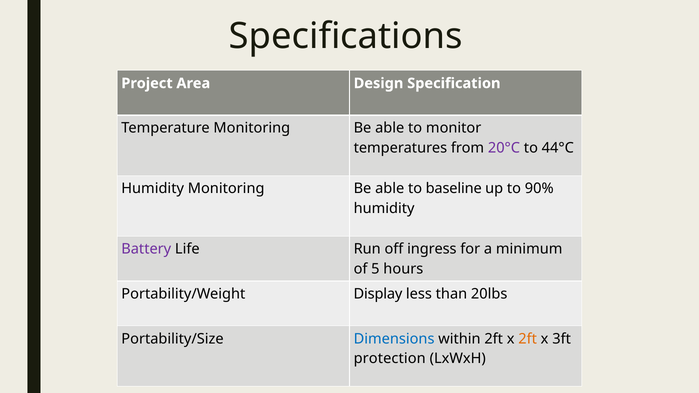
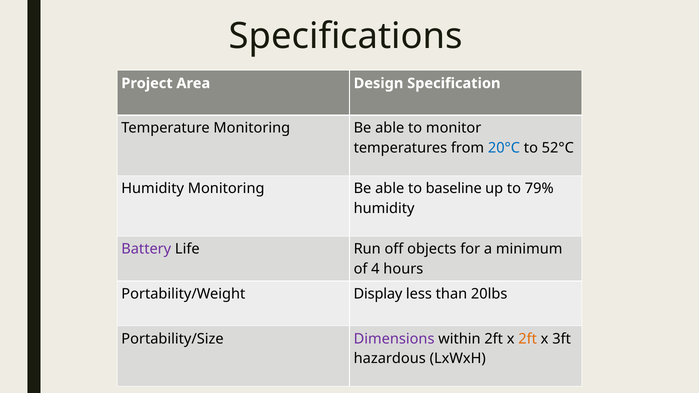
20°C colour: purple -> blue (504, 148)
44°C: 44°C -> 52°C (558, 148)
90%: 90% -> 79% (539, 189)
ingress: ingress -> objects (432, 249)
5: 5 -> 4 (375, 269)
Dimensions colour: blue -> purple (394, 339)
protection: protection -> hazardous (390, 359)
